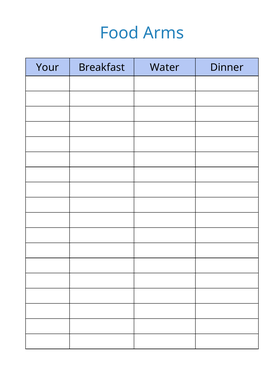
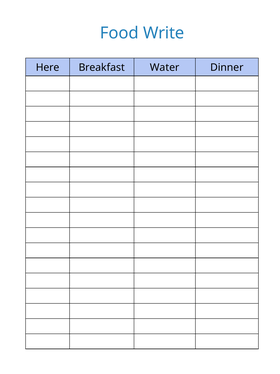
Arms: Arms -> Write (164, 33)
Your: Your -> Here (48, 67)
